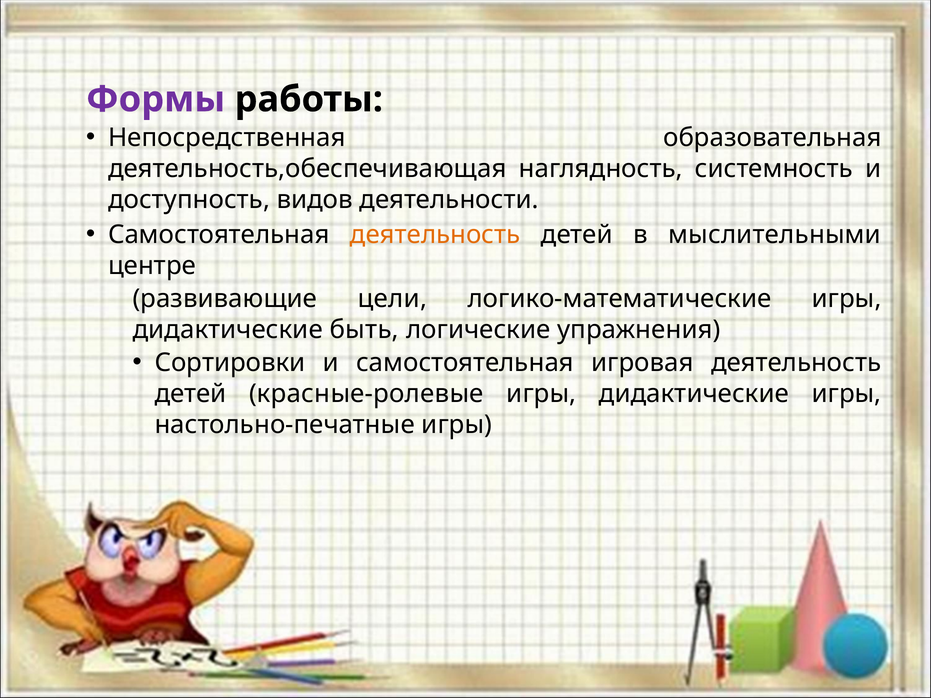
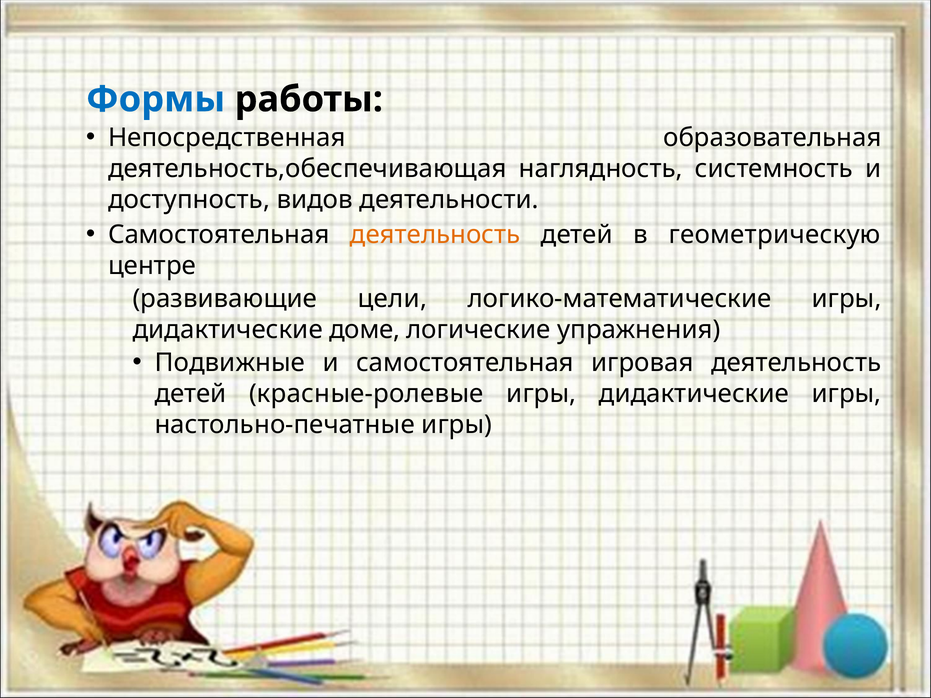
Формы colour: purple -> blue (156, 99)
мыслительными: мыслительными -> геометрическую (775, 235)
быть: быть -> доме (365, 330)
Сортировки: Сортировки -> Подвижные (230, 363)
